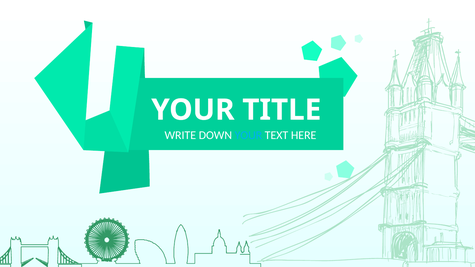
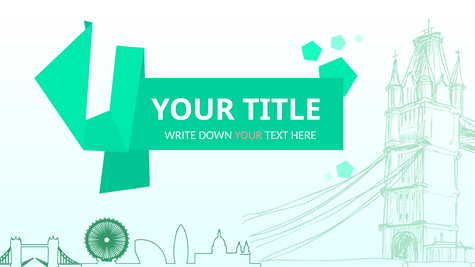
YOUR colour: light blue -> pink (248, 135)
